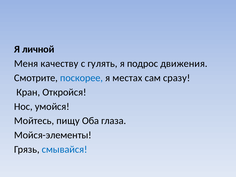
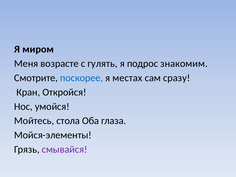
личной: личной -> миром (38, 49)
качеству: качеству -> возрасте (59, 64)
движения: движения -> знакомим (184, 64)
пищу: пищу -> стола (68, 121)
смывайся colour: blue -> purple (65, 149)
